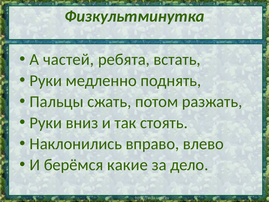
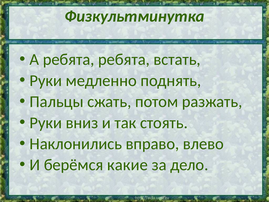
А частей: частей -> ребята (69, 59)
